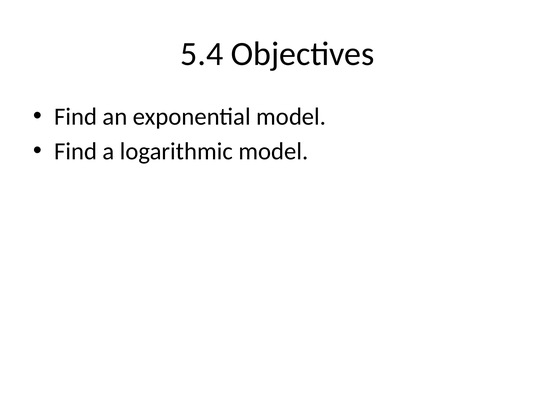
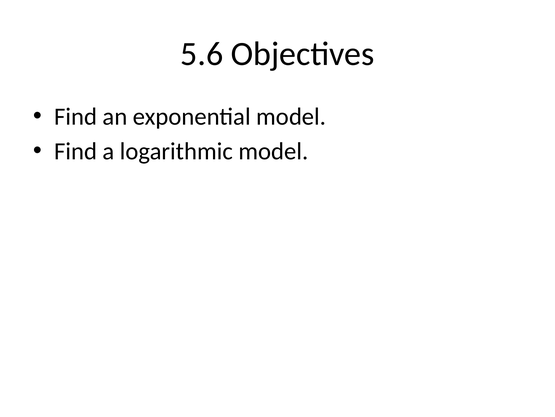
5.4: 5.4 -> 5.6 (202, 54)
